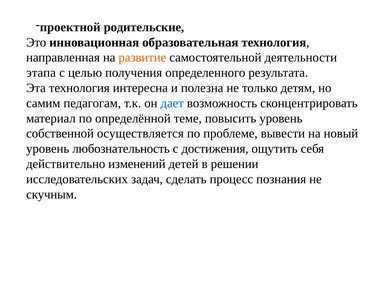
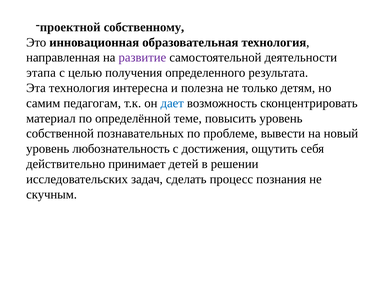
родительские: родительские -> собственному (144, 27)
развитие colour: orange -> purple (142, 58)
осуществляется: осуществляется -> познавательных (140, 134)
изменений: изменений -> принимает (137, 164)
